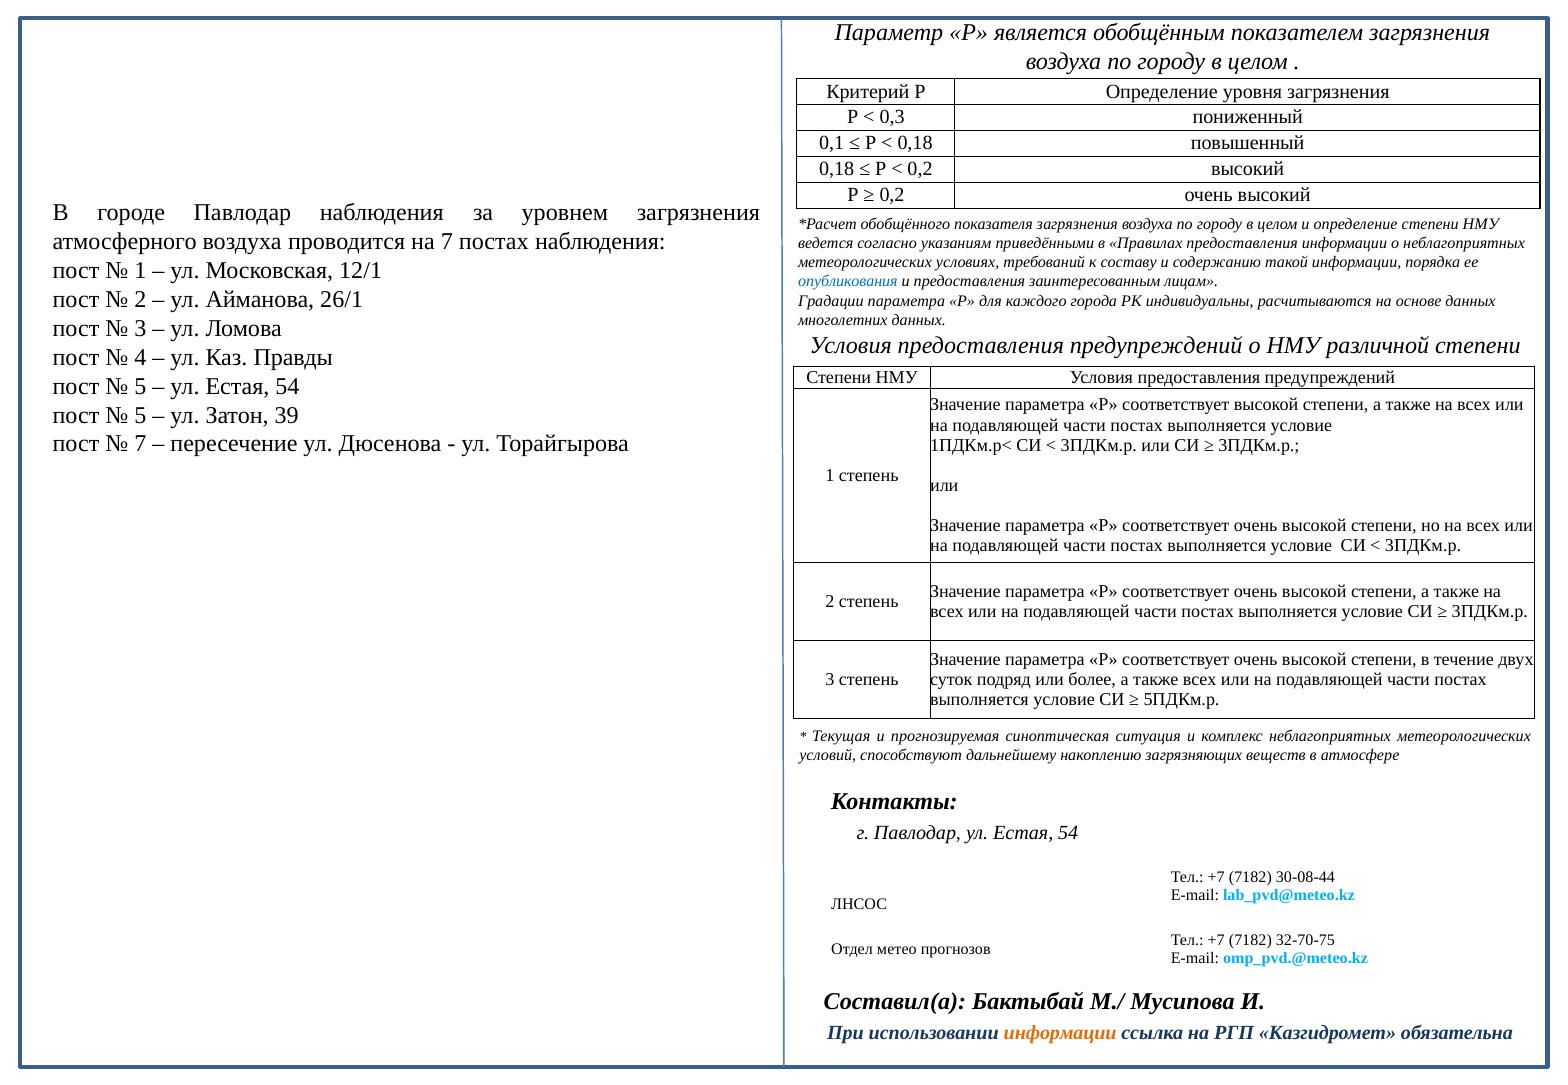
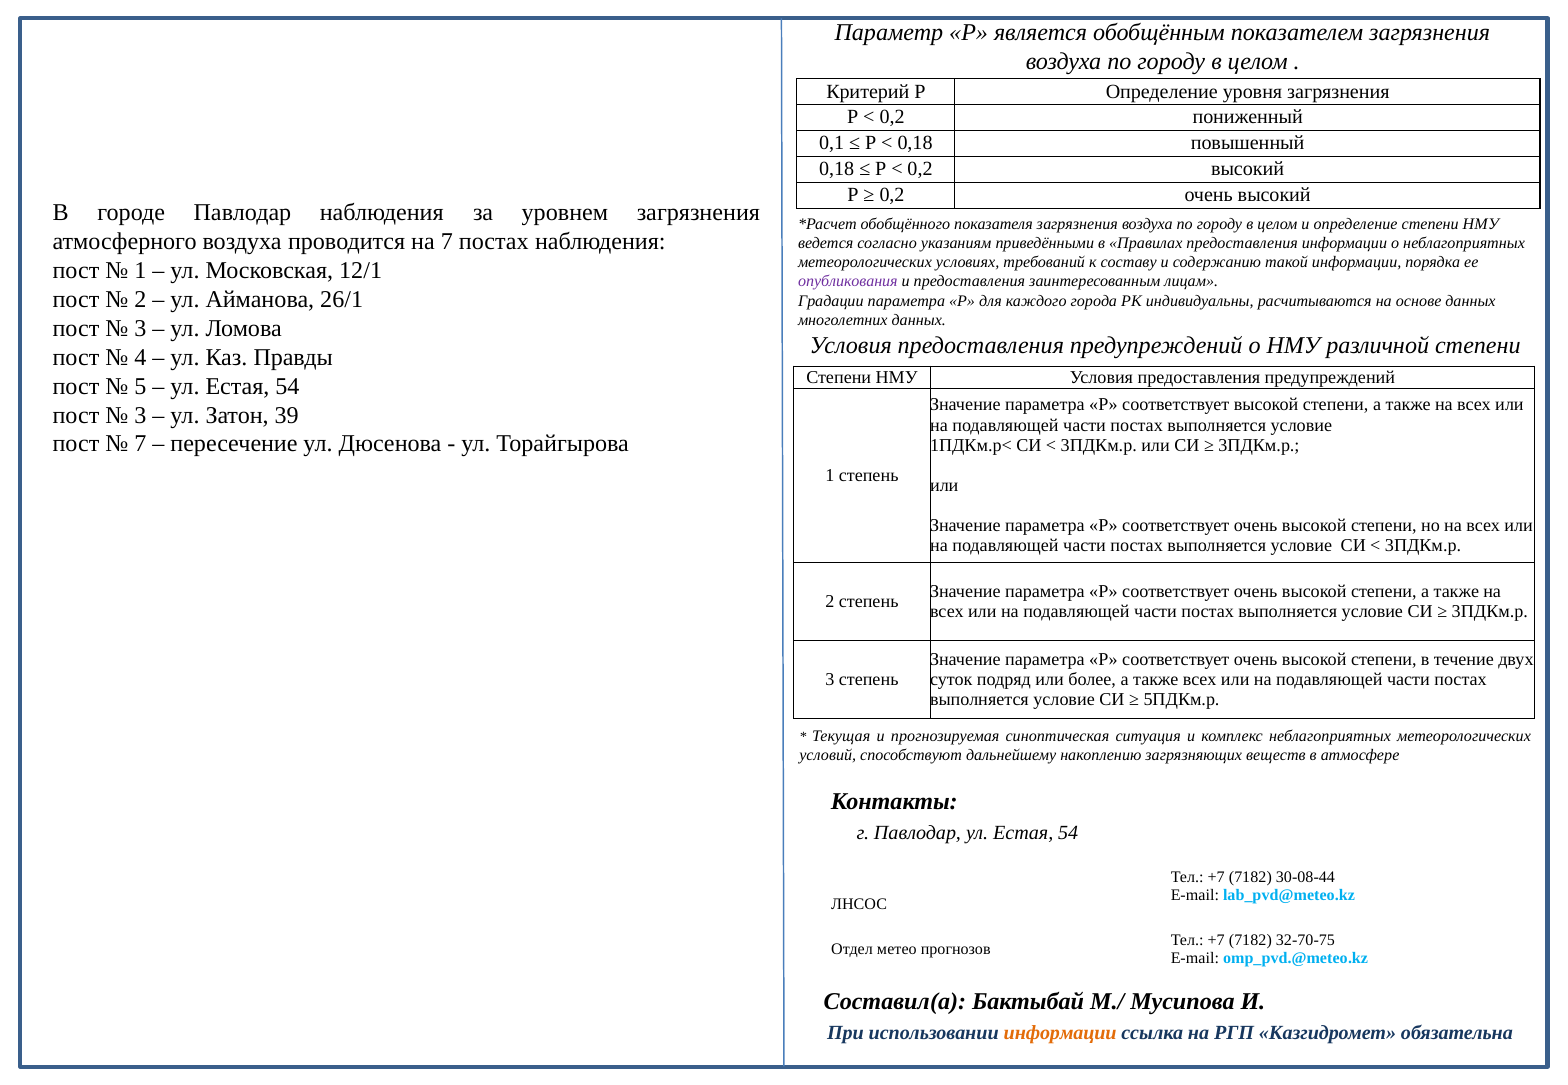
0,3: 0,3 -> 0,2 (892, 117)
опубликования colour: blue -> purple (848, 282)
5: 5 -> 3 (140, 415)
